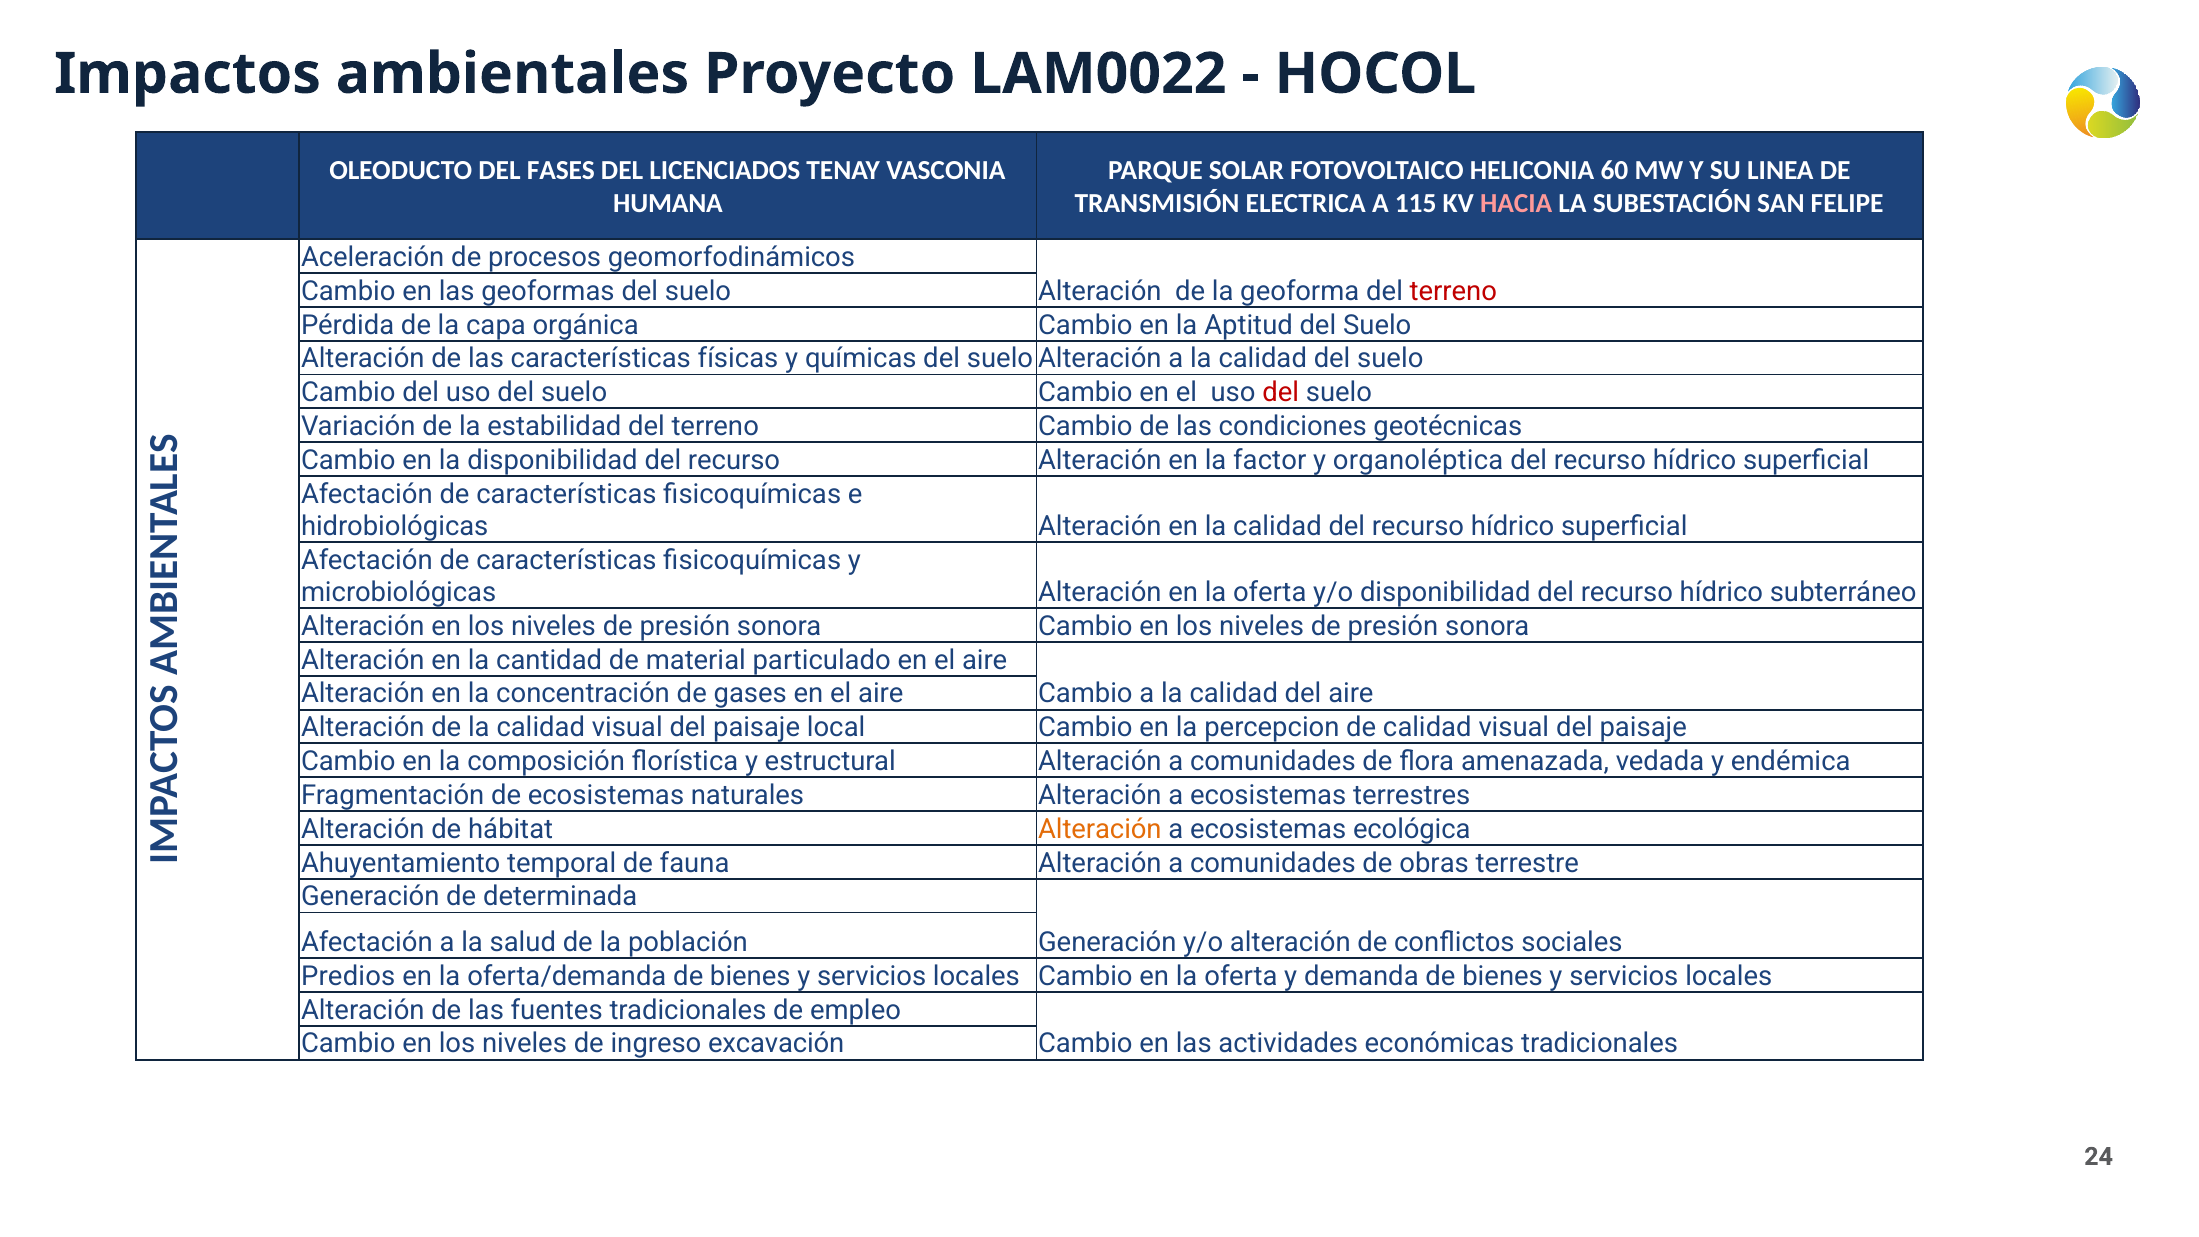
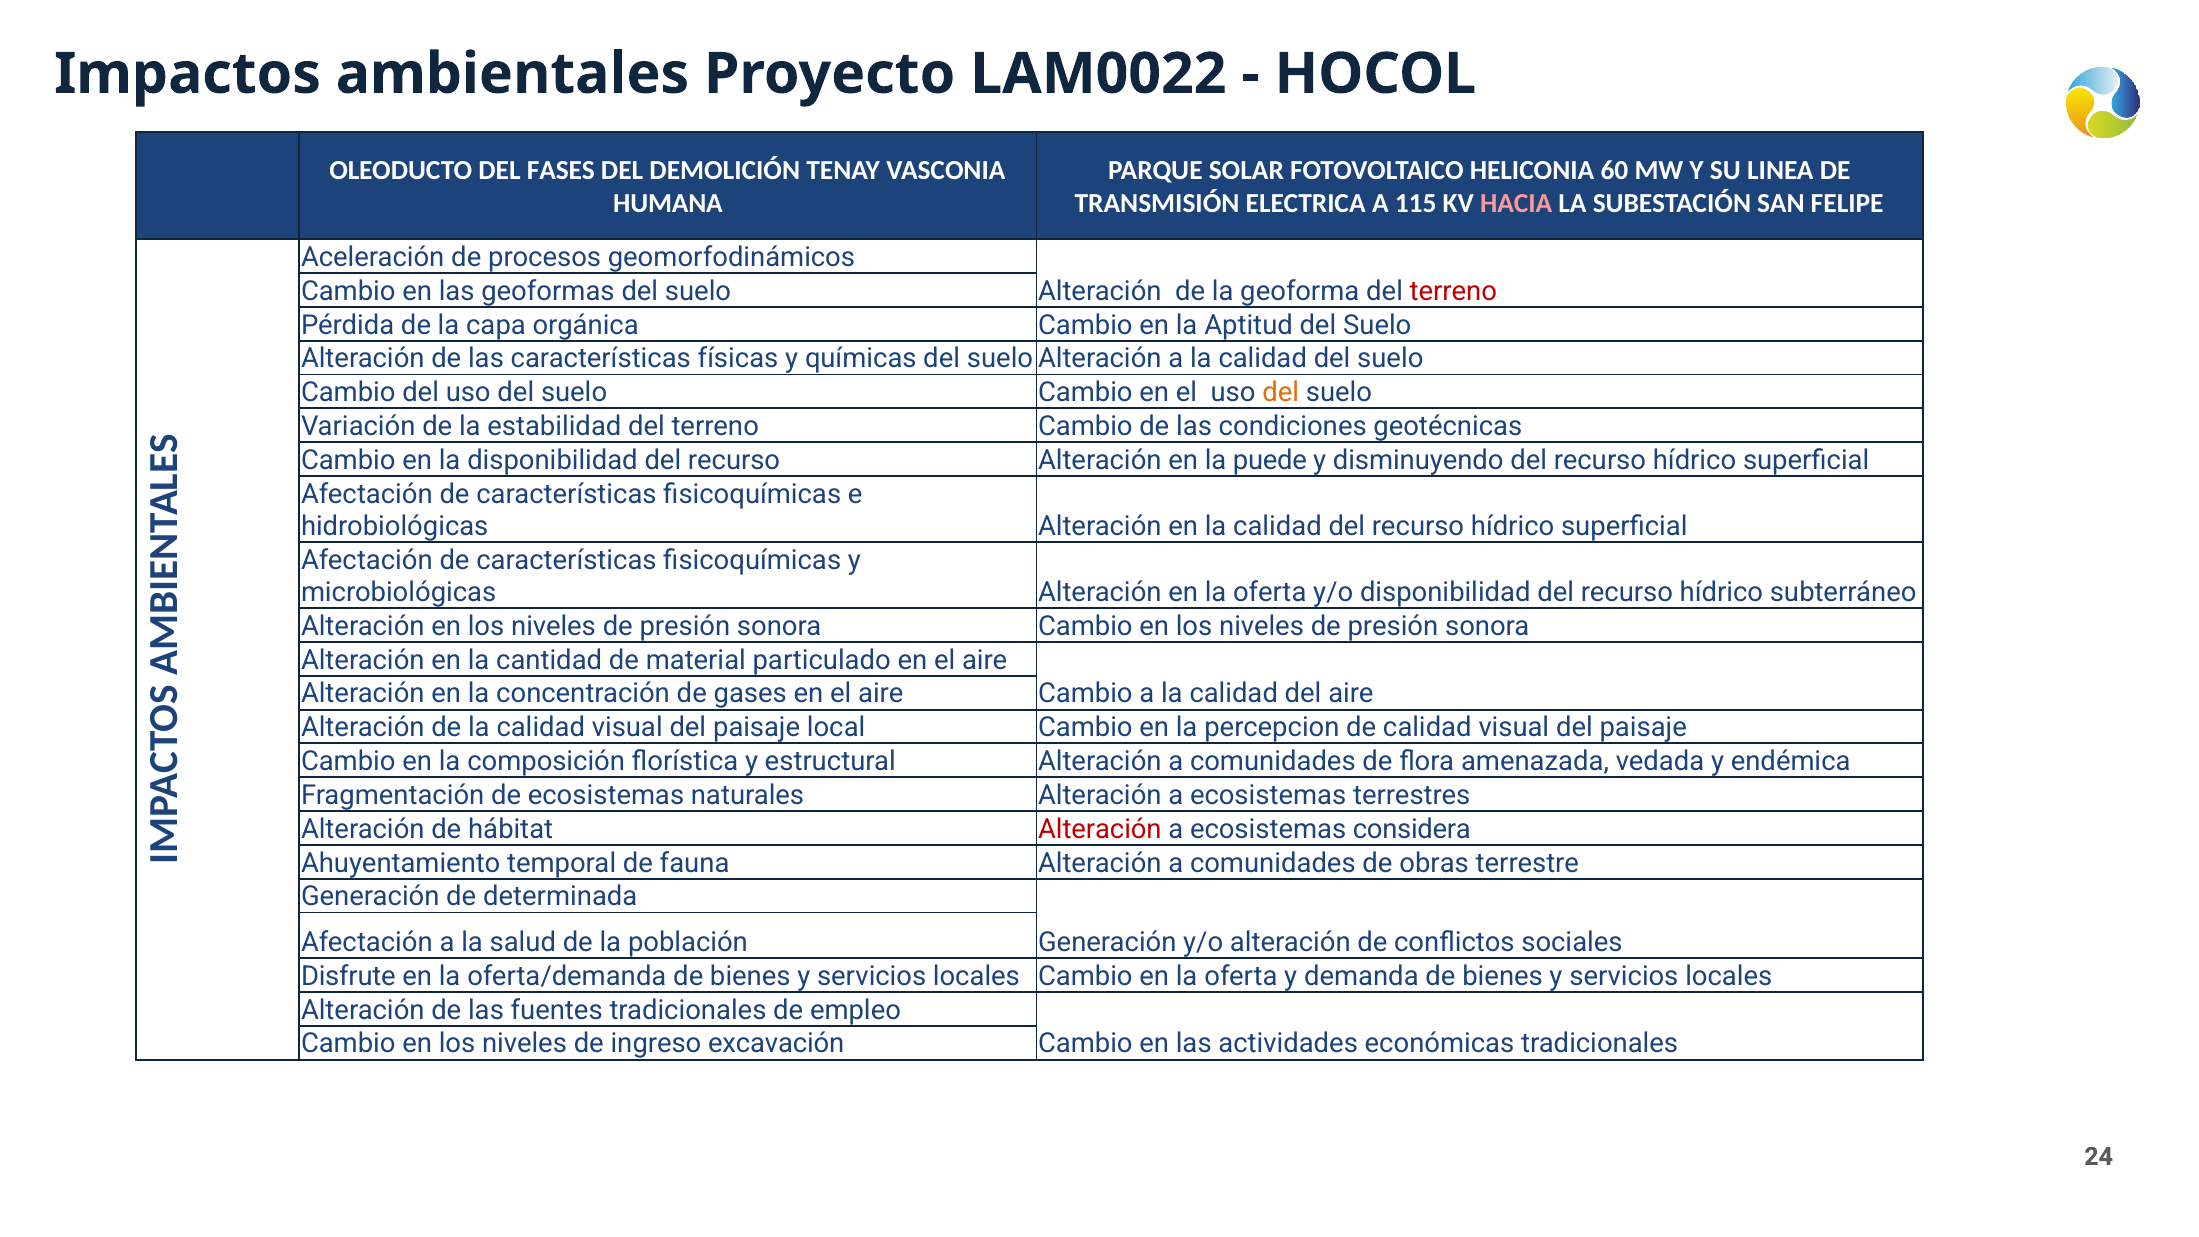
LICENCIADOS: LICENCIADOS -> DEMOLICIÓN (725, 170)
del colour: red -> orange (1281, 393)
factor: factor -> puede (1270, 460)
organoléptica: organoléptica -> disminuyendo (1418, 460)
Alteración colour: orange -> red (1100, 829)
ecológica: ecológica -> considera (1412, 829)
Predios: Predios -> Disfrute (348, 976)
